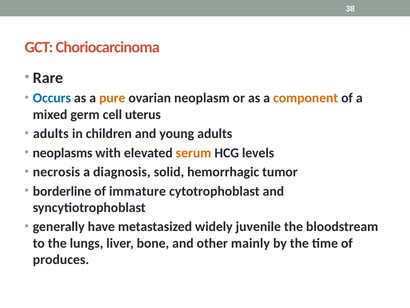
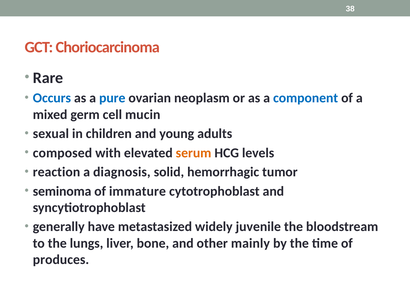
pure colour: orange -> blue (112, 98)
component colour: orange -> blue (306, 98)
uterus: uterus -> mucin (143, 114)
adults: adults -> sexual (51, 133)
neoplasms: neoplasms -> composed (62, 153)
necrosis: necrosis -> reaction (56, 172)
borderline: borderline -> seminoma (62, 191)
